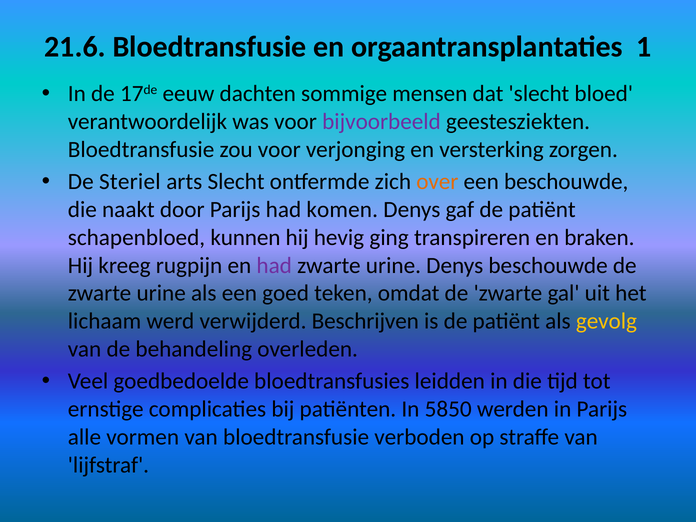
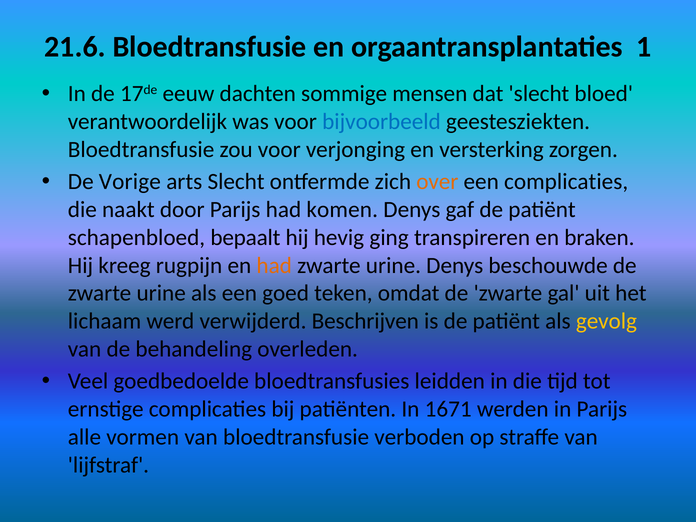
bijvoorbeeld colour: purple -> blue (381, 122)
Steriel: Steriel -> Vorige (130, 182)
een beschouwde: beschouwde -> complicaties (566, 182)
kunnen: kunnen -> bepaalt (245, 238)
had colour: purple -> orange (274, 265)
5850: 5850 -> 1671 (448, 409)
